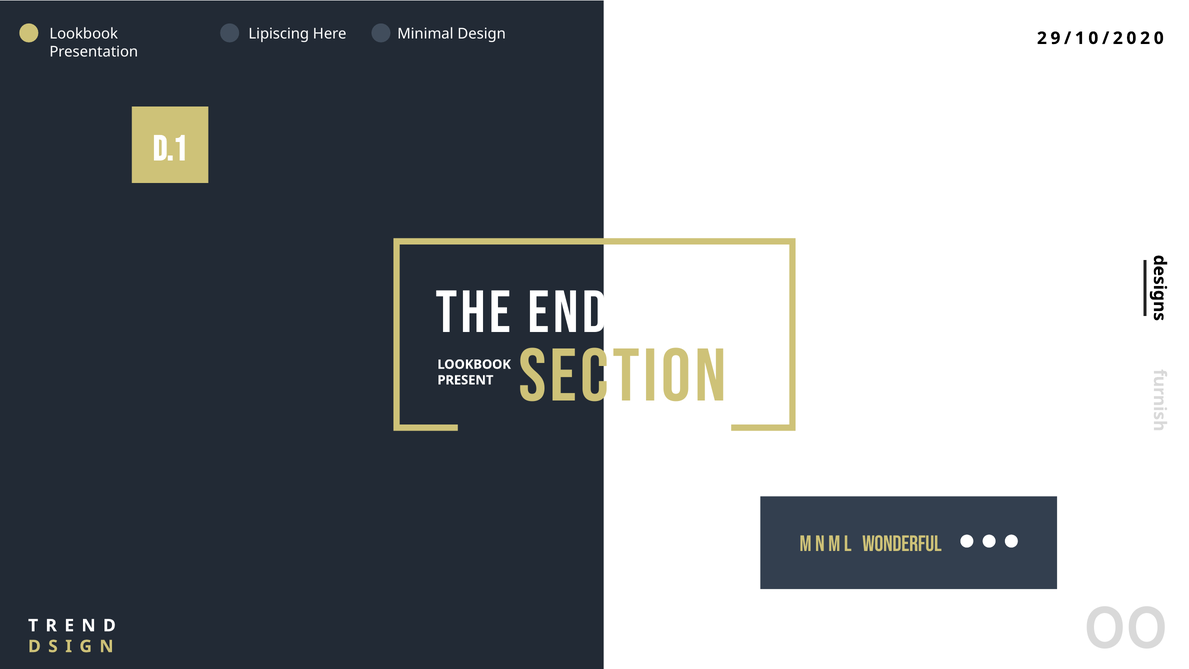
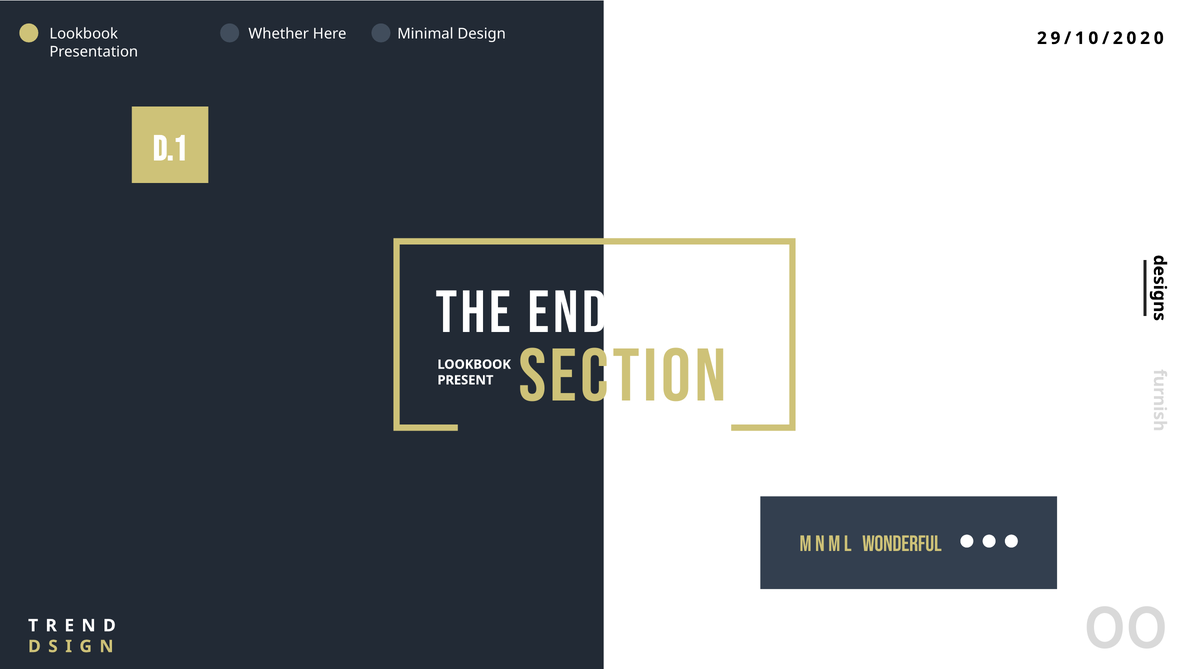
Lipiscing: Lipiscing -> Whether (279, 34)
